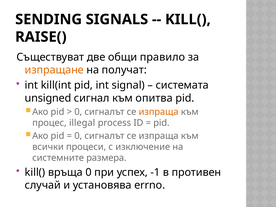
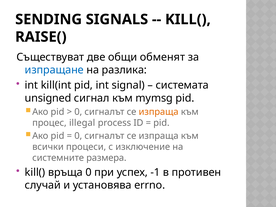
правило: правило -> обменят (162, 57)
изпращане colour: orange -> blue (54, 70)
получат: получат -> разлика (124, 70)
опитва: опитва -> mymsg (154, 98)
